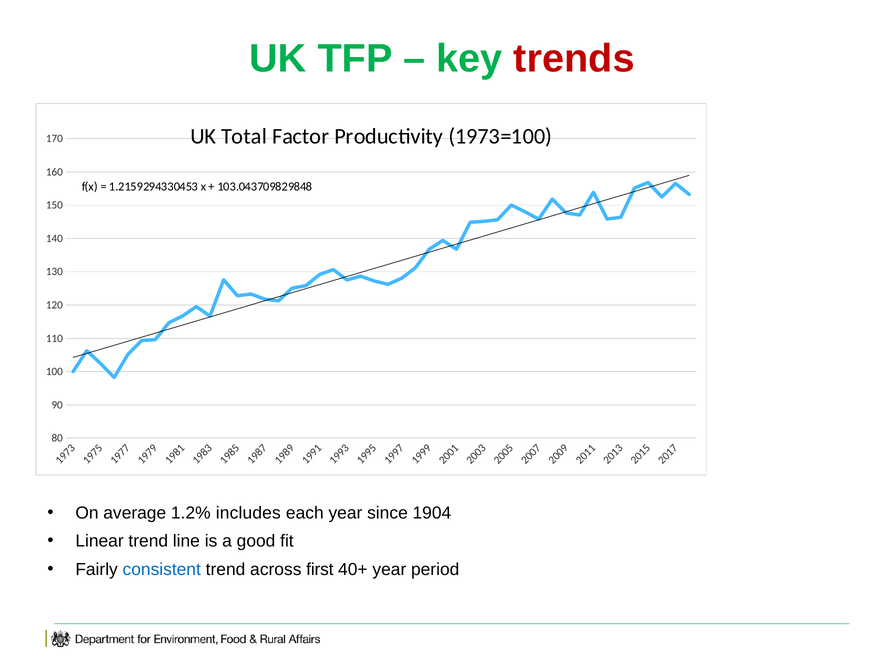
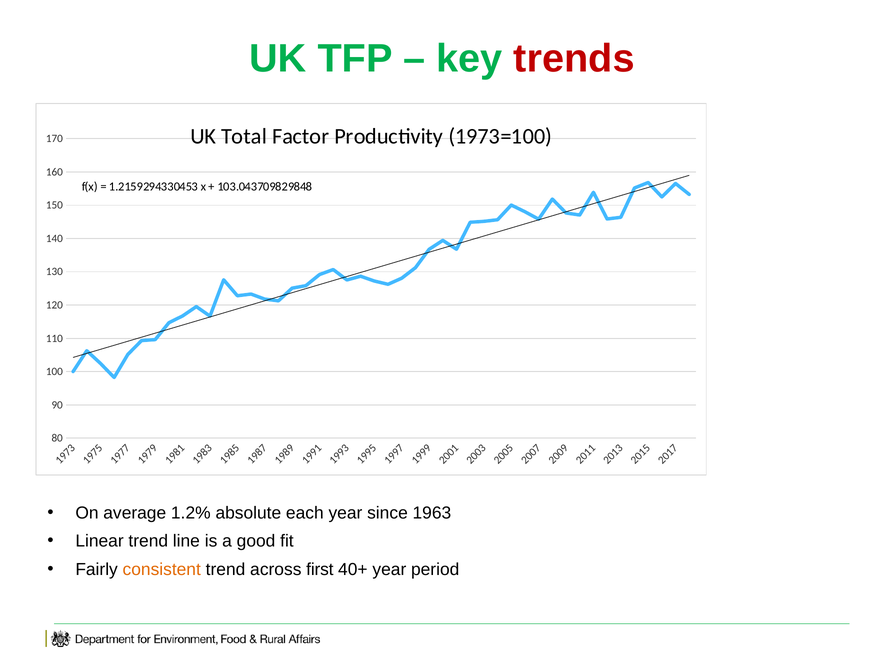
includes: includes -> absolute (248, 513)
1904: 1904 -> 1963 (432, 513)
consistent colour: blue -> orange (162, 569)
